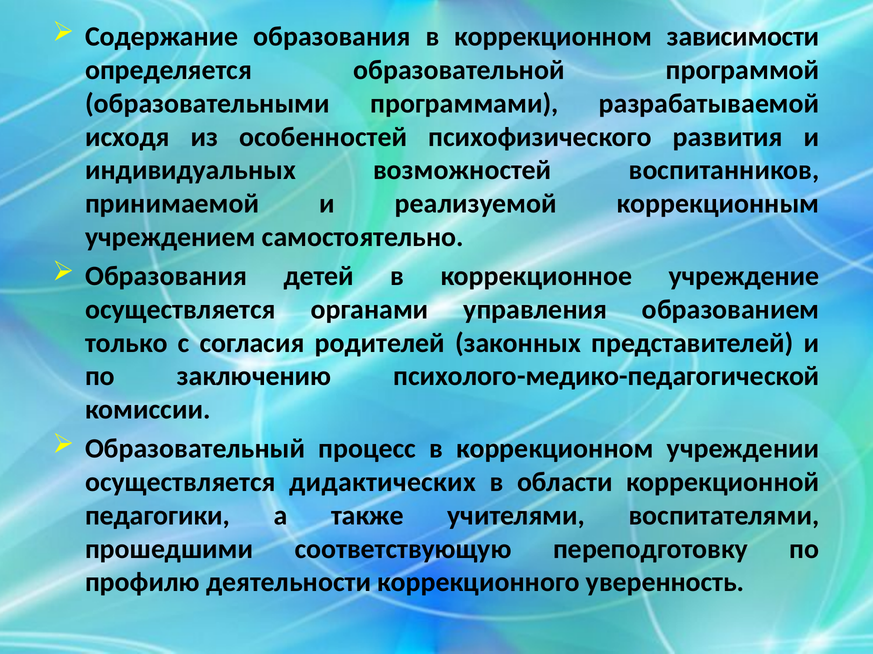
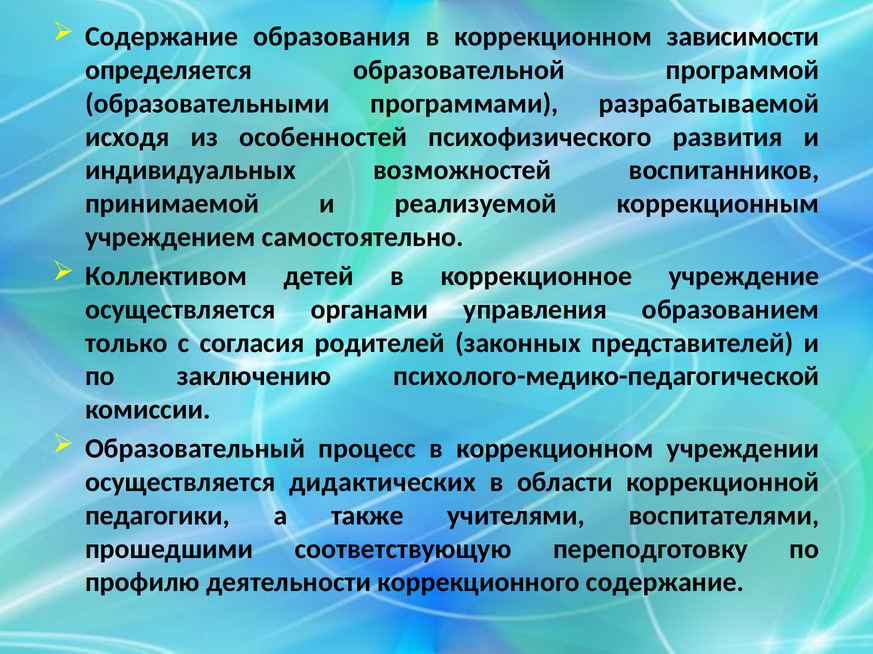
Образования: Образования -> Коллективом (166, 276)
коррекционного уверенность: уверенность -> содержание (665, 583)
